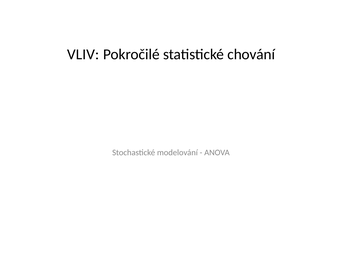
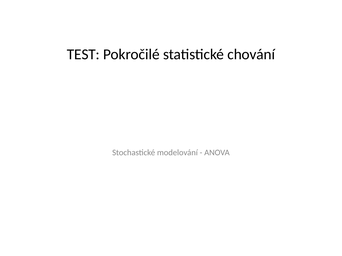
VLIV: VLIV -> TEST (83, 54)
